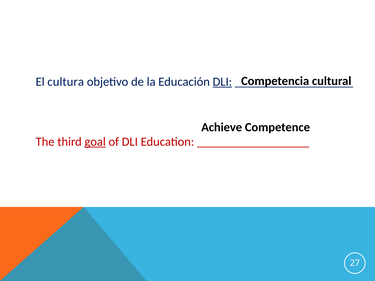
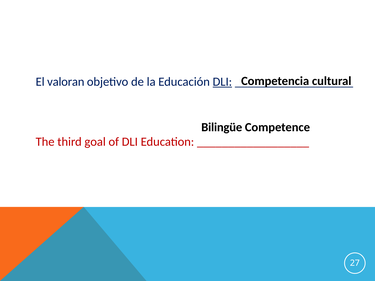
cultura: cultura -> valoran (66, 82)
Achieve: Achieve -> Bilingüe (222, 127)
goal underline: present -> none (95, 142)
